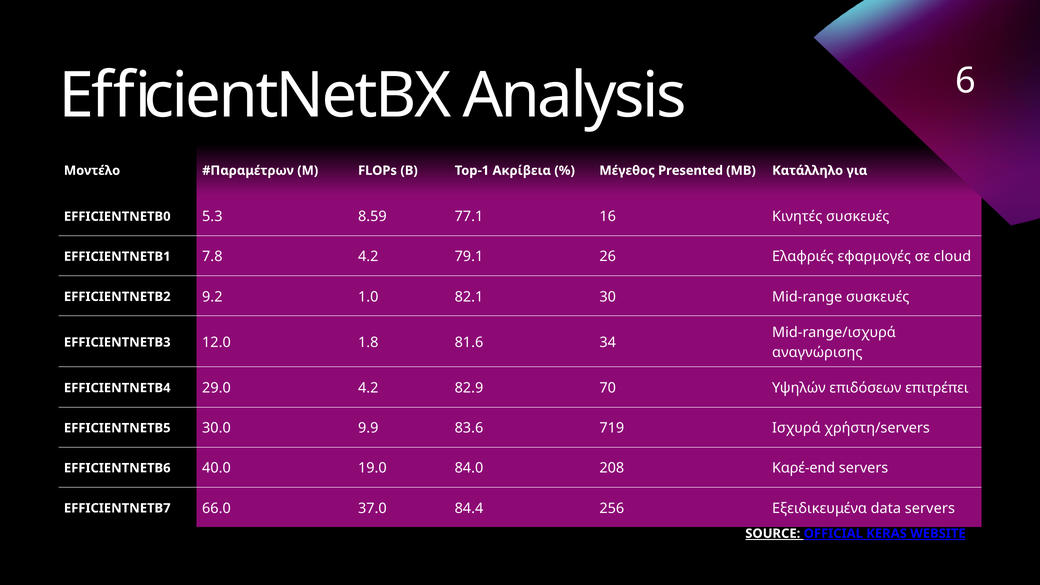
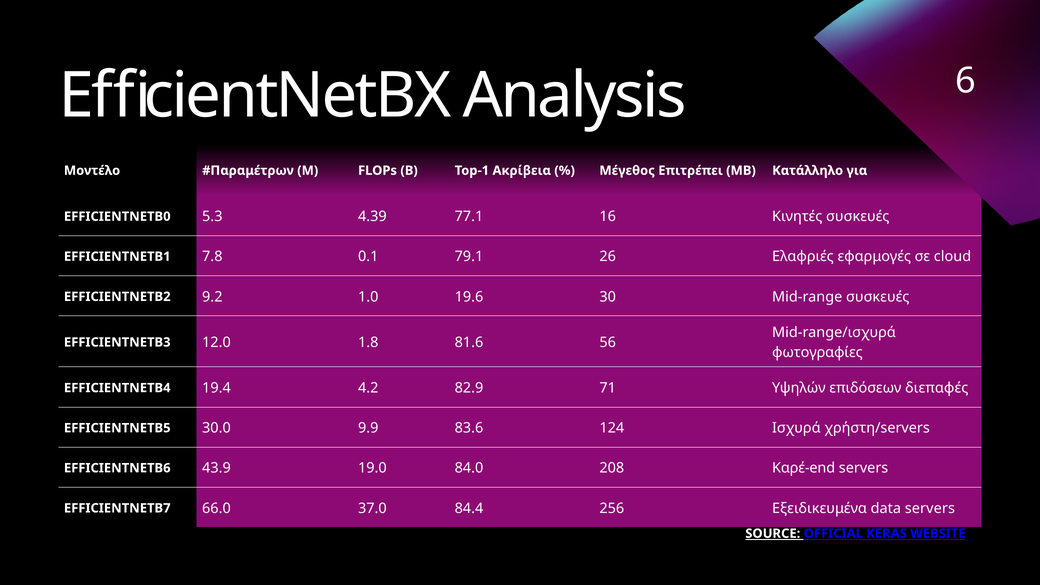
Presented: Presented -> Επιτρέπει (691, 171)
8.59: 8.59 -> 4.39 (372, 217)
7.8 4.2: 4.2 -> 0.1 (368, 257)
82.1: 82.1 -> 19.6 (469, 297)
34: 34 -> 56 (608, 342)
αναγνώρισης: αναγνώρισης -> φωτογραφίες (817, 352)
29.0: 29.0 -> 19.4 (216, 388)
70: 70 -> 71 (608, 388)
επιτρέπει: επιτρέπει -> διεπαφές (937, 388)
719: 719 -> 124 (612, 428)
40.0: 40.0 -> 43.9 (216, 468)
